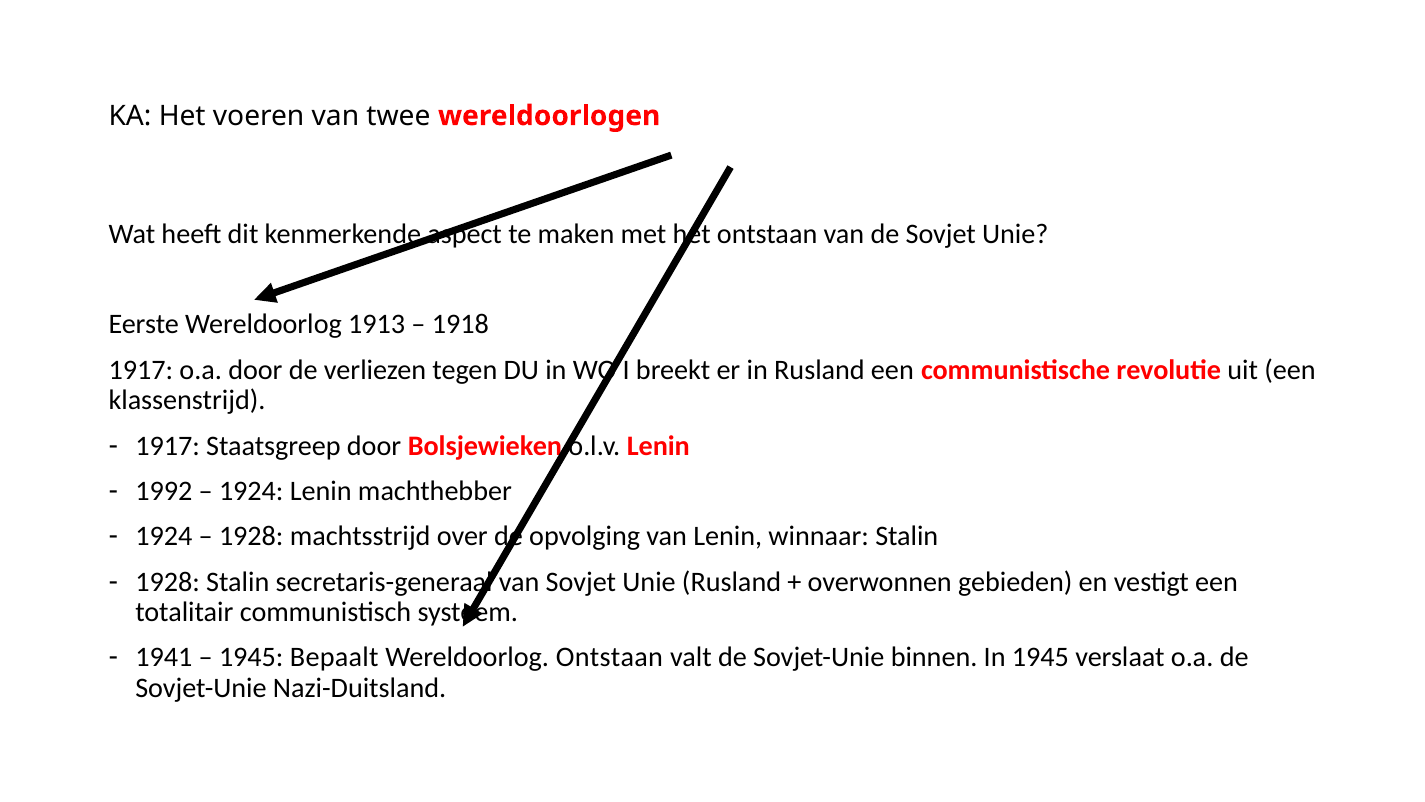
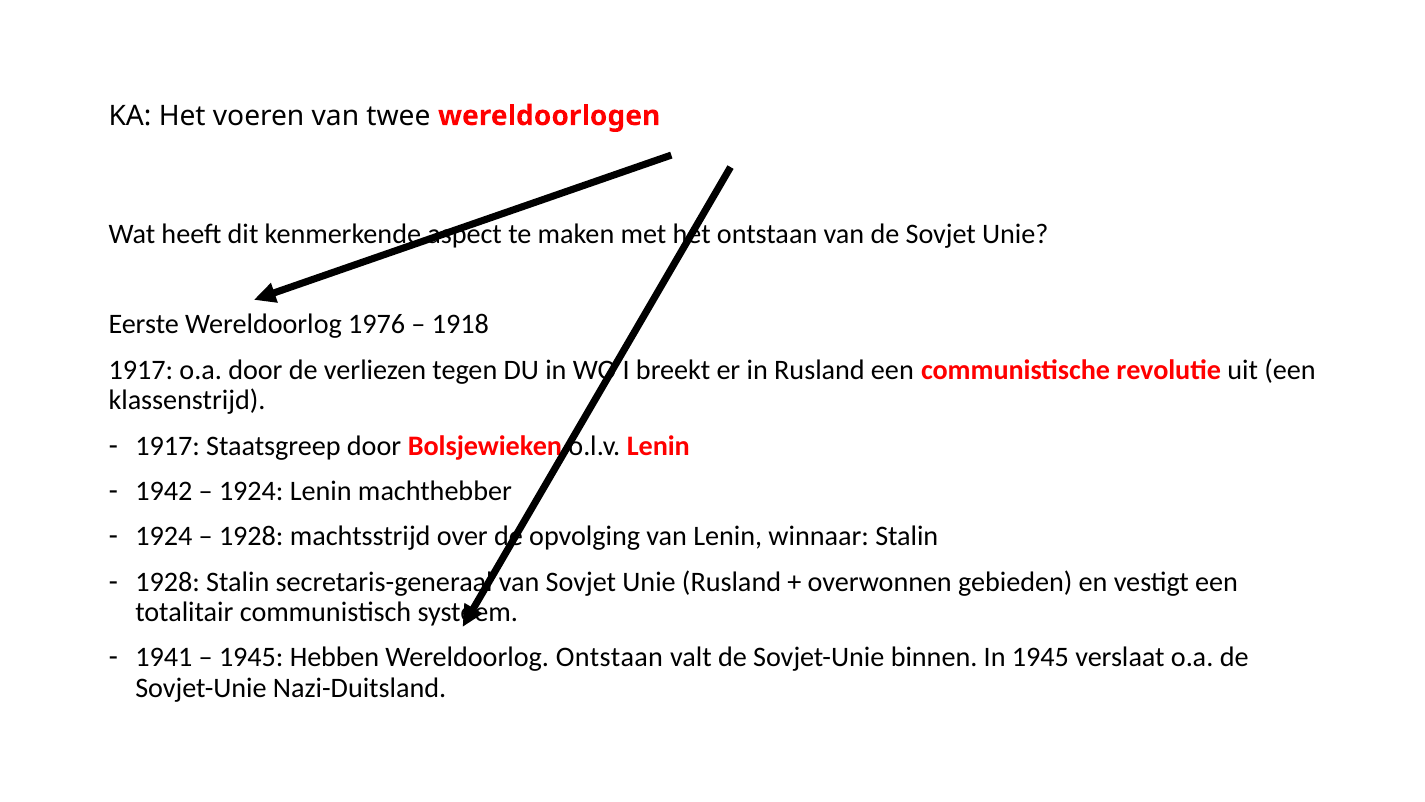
1913: 1913 -> 1976 (377, 324)
1992: 1992 -> 1942 (164, 491)
Bepaalt: Bepaalt -> Hebben (334, 657)
